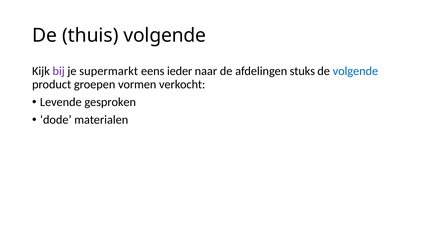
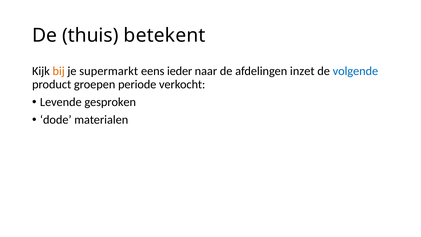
thuis volgende: volgende -> betekent (165, 35)
bij colour: purple -> orange (59, 71)
stuks: stuks -> inzet (302, 71)
vormen: vormen -> periode (137, 84)
